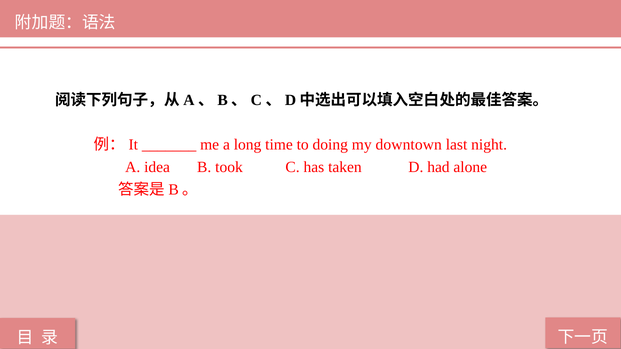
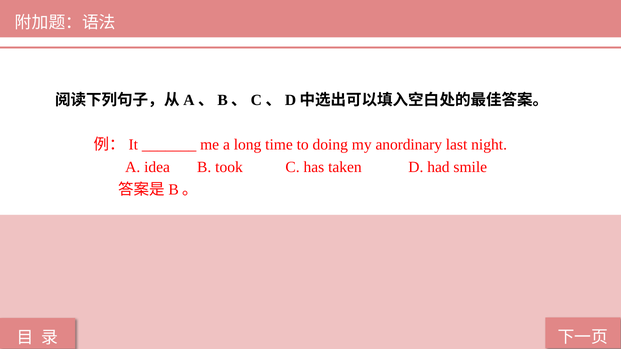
downtown: downtown -> anordinary (409, 145)
alone: alone -> smile (470, 167)
